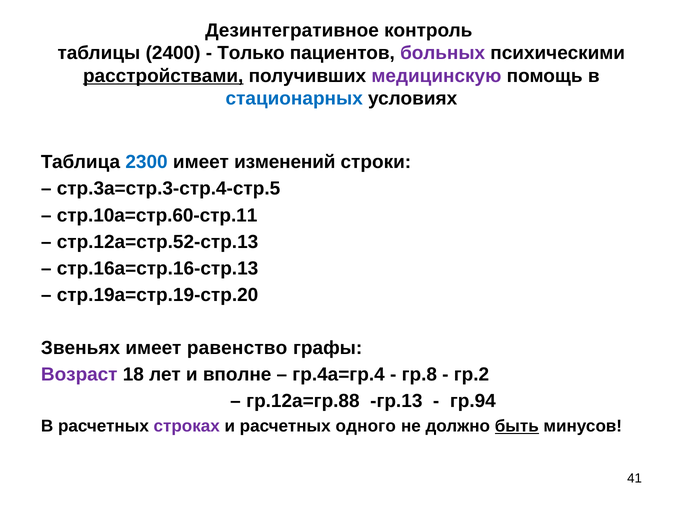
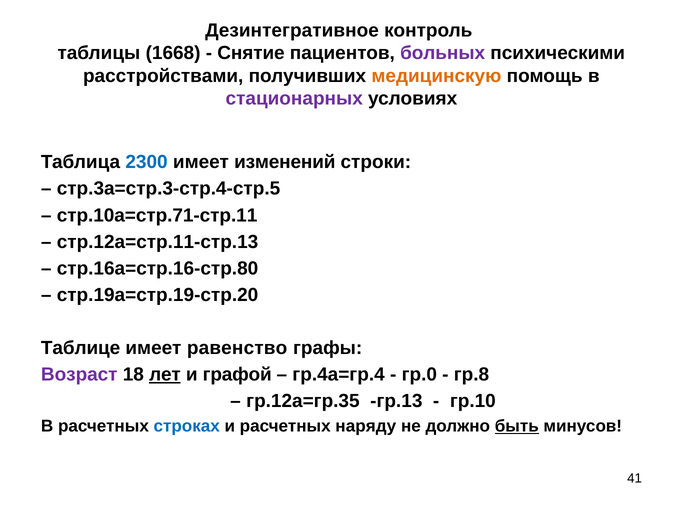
2400: 2400 -> 1668 (173, 53)
Только: Только -> Снятие (251, 53)
расстройствами underline: present -> none (163, 76)
медицинскую colour: purple -> orange (436, 76)
стационарных colour: blue -> purple (294, 99)
стр.10а=стр.60-стр.11: стр.10а=стр.60-стр.11 -> стр.10а=стр.71-стр.11 (157, 215)
стр.12а=стр.52-стр.13: стр.12а=стр.52-стр.13 -> стр.12а=стр.11-стр.13 (158, 242)
стр.16а=стр.16-стр.13: стр.16а=стр.16-стр.13 -> стр.16а=стр.16-стр.80 (158, 268)
Звеньях: Звеньях -> Таблице (81, 348)
лет underline: none -> present (165, 375)
вполне: вполне -> графой (237, 375)
гр.8: гр.8 -> гр.0 (419, 375)
гр.2: гр.2 -> гр.8 (472, 375)
гр.12а=гр.88: гр.12а=гр.88 -> гр.12а=гр.35 (303, 401)
гр.94: гр.94 -> гр.10 (473, 401)
строках colour: purple -> blue (187, 426)
одного: одного -> наряду (366, 426)
